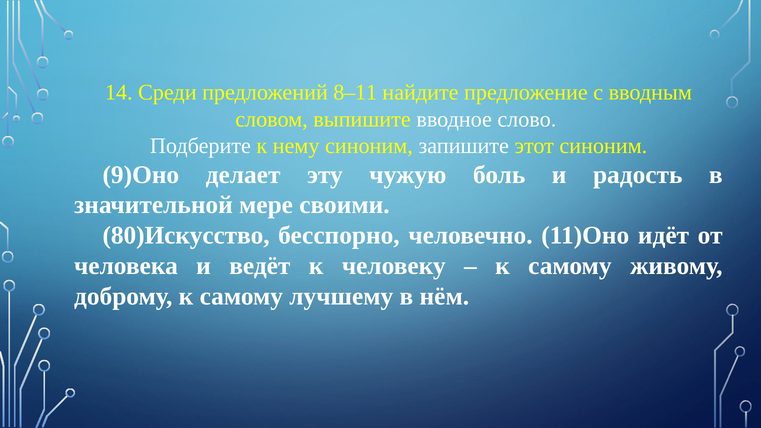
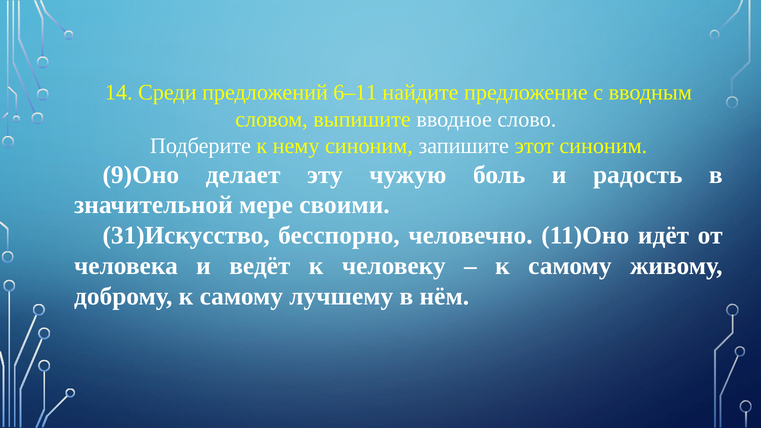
8–11: 8–11 -> 6–11 (355, 93)
80)Искусство: 80)Искусство -> 31)Искусство (186, 236)
